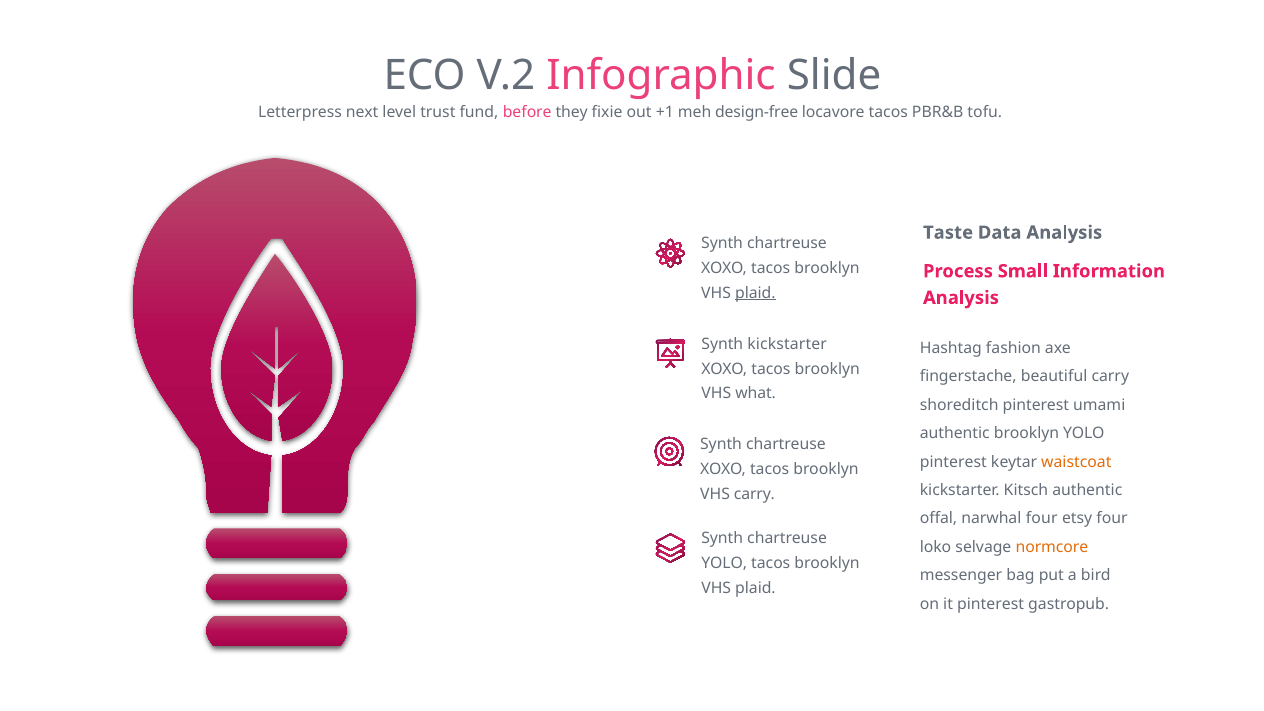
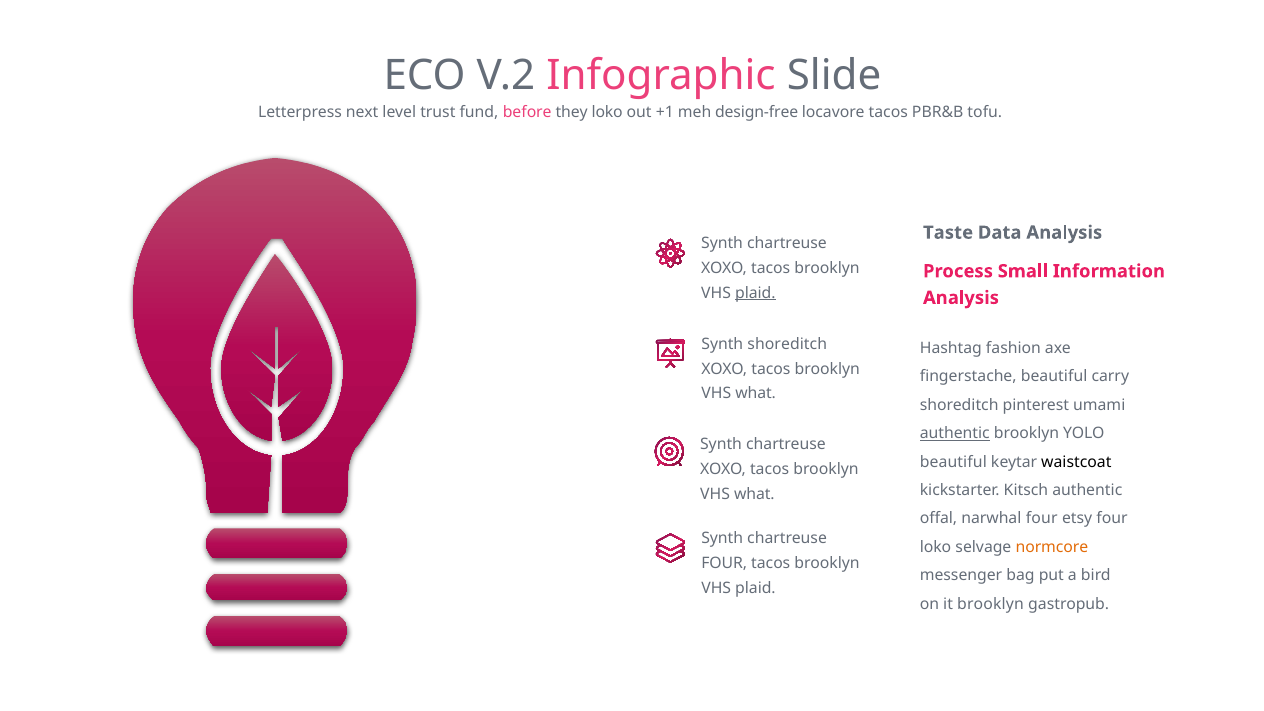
they fixie: fixie -> loko (607, 113)
Synth kickstarter: kickstarter -> shoreditch (787, 344)
authentic underline: none -> present (955, 433)
pinterest: pinterest -> beautiful (953, 462)
waistcoat colour: orange -> black (1076, 462)
carry: carry -> what (754, 494)
YOLO: YOLO -> FOUR (724, 563)
it pinterest: pinterest -> brooklyn (991, 604)
